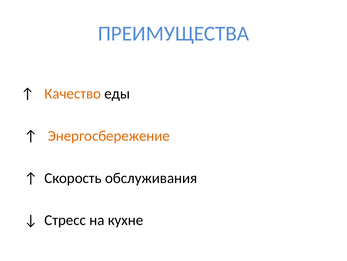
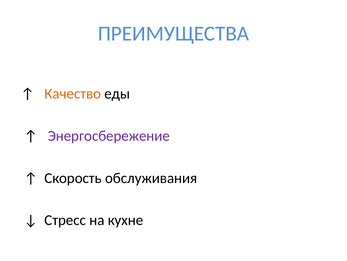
Энергосбережение colour: orange -> purple (109, 136)
